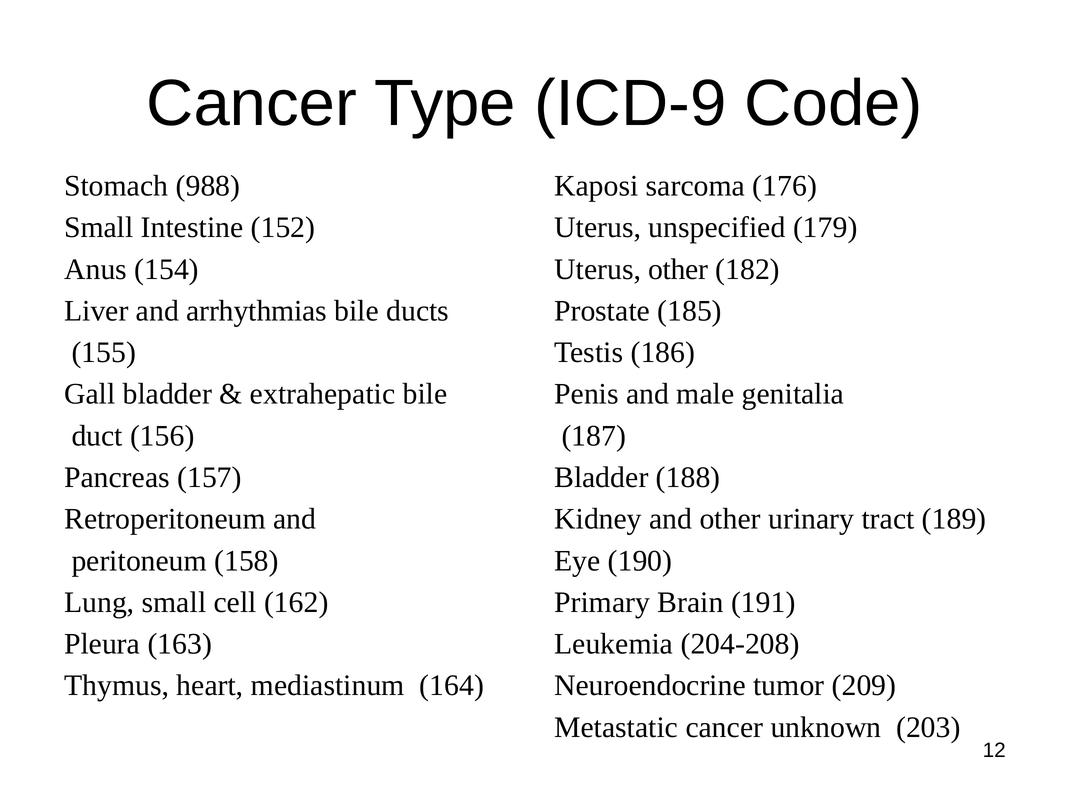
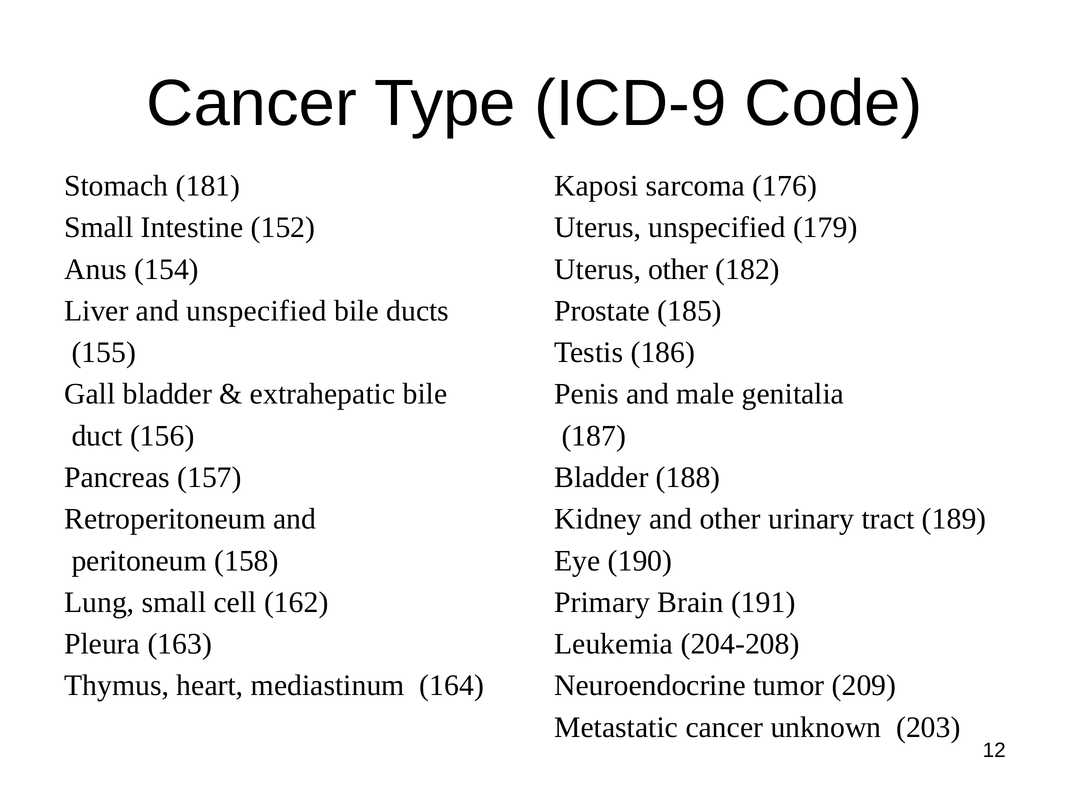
988: 988 -> 181 (208, 186)
and arrhythmias: arrhythmias -> unspecified (256, 311)
